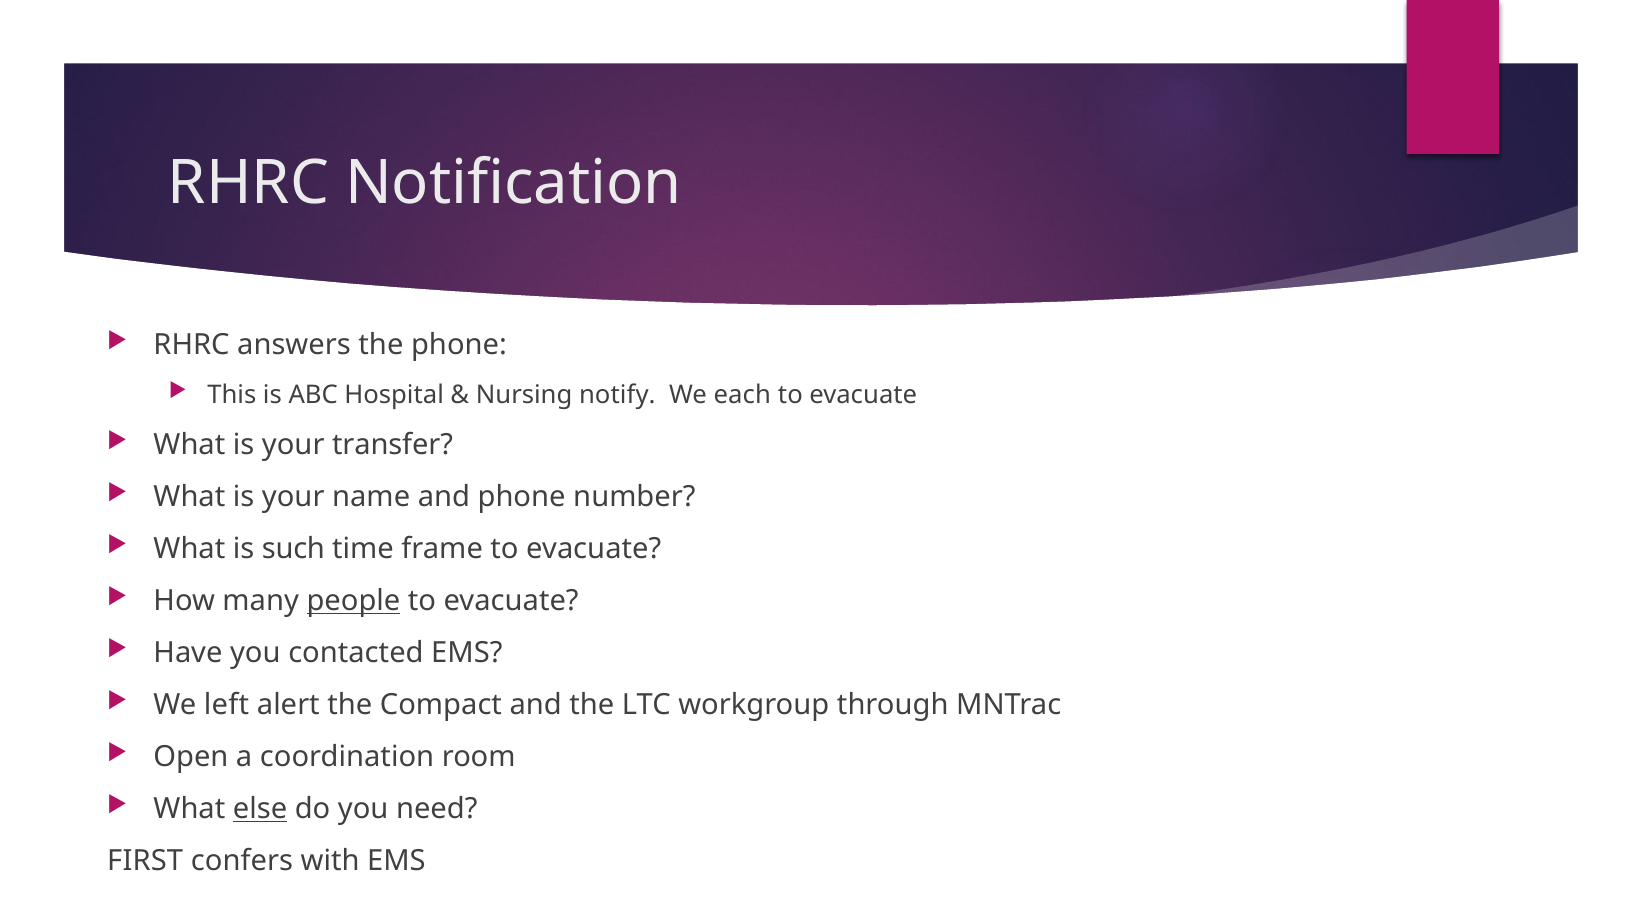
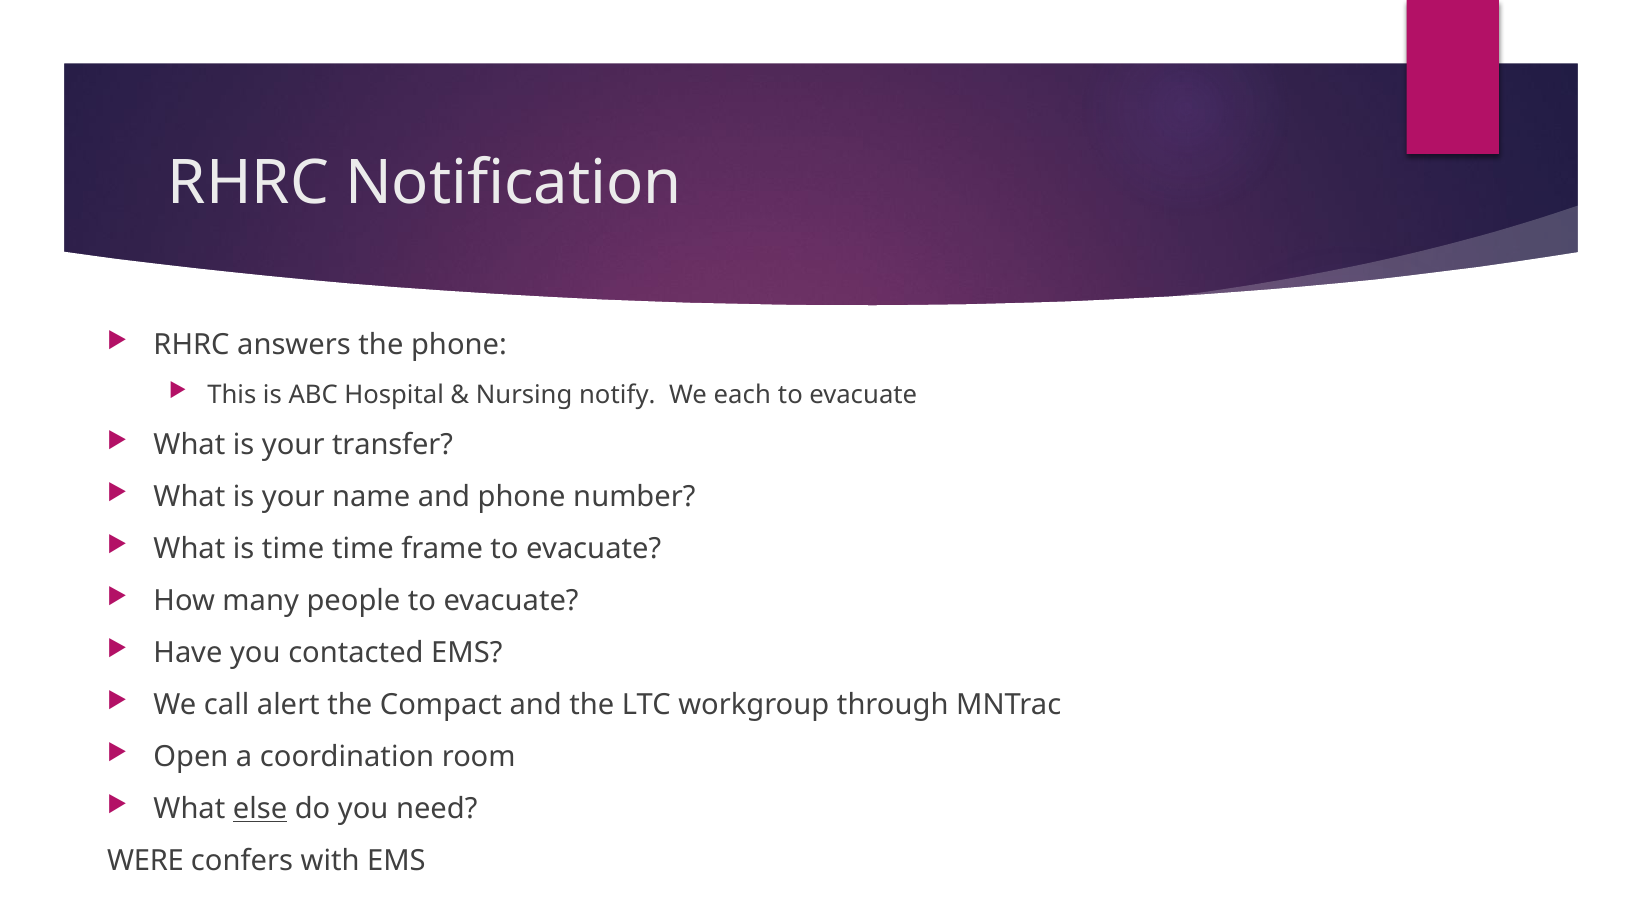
is such: such -> time (293, 549)
people underline: present -> none (353, 601)
left: left -> call (227, 705)
FIRST: FIRST -> WERE (145, 861)
